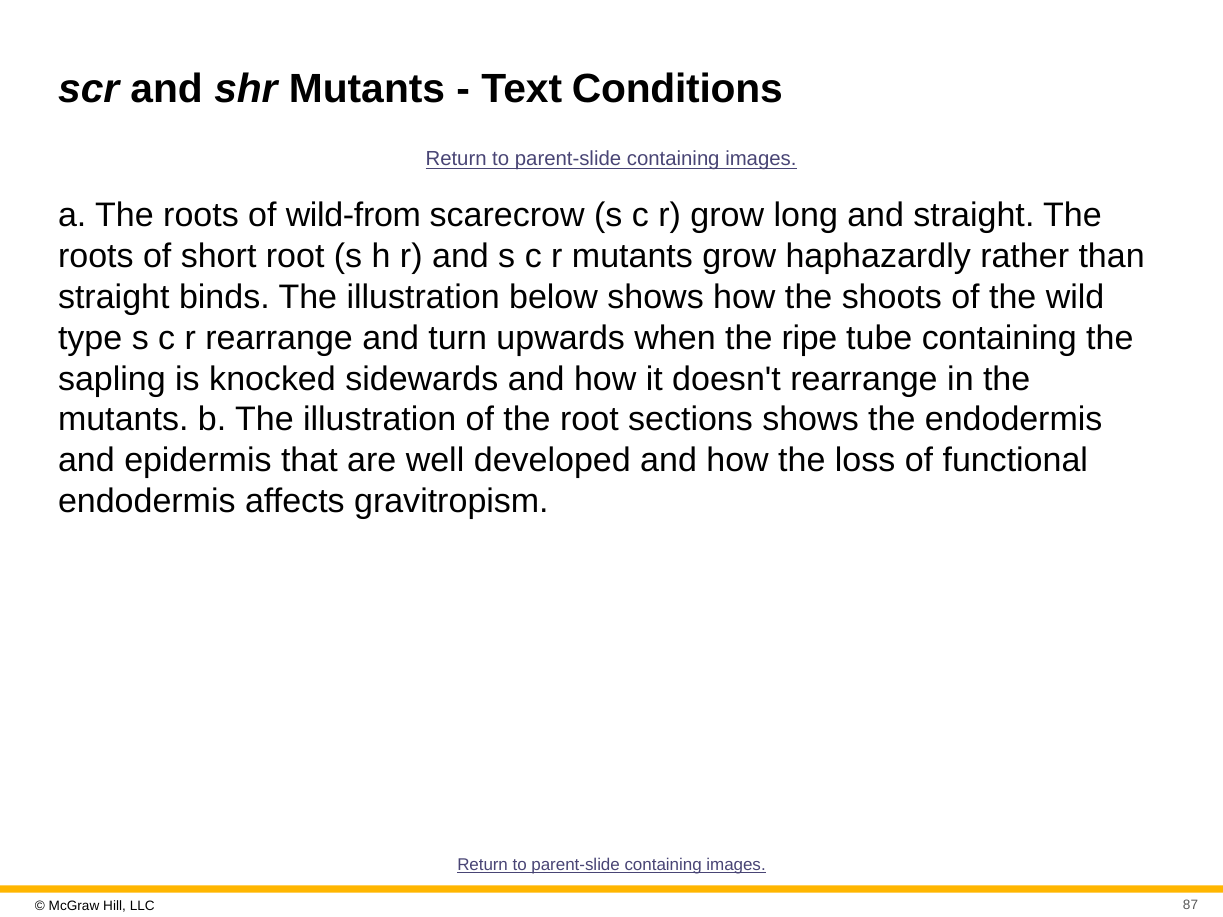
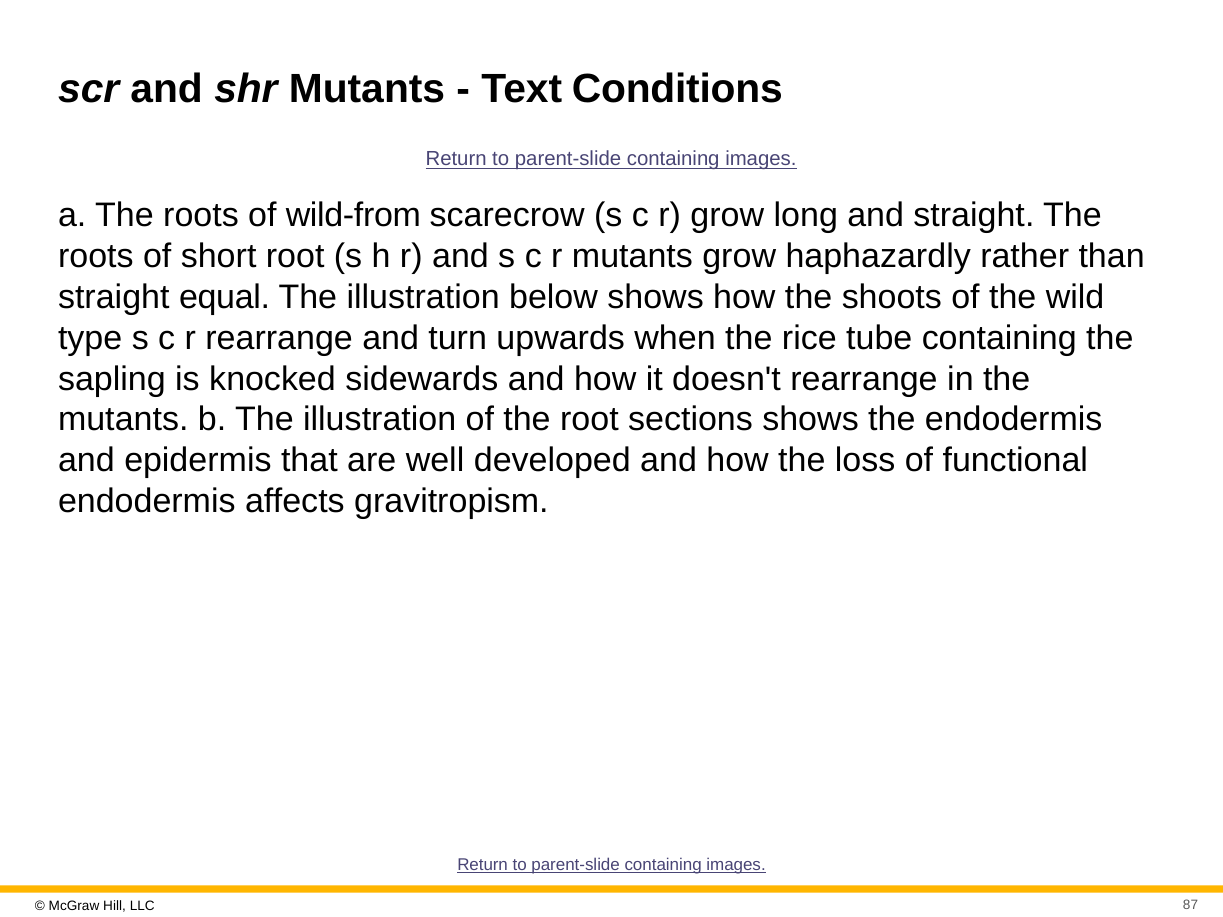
binds: binds -> equal (225, 297)
ripe: ripe -> rice (809, 338)
